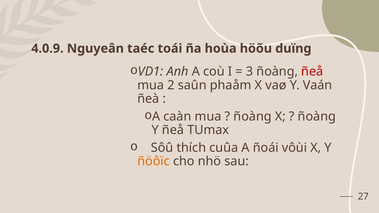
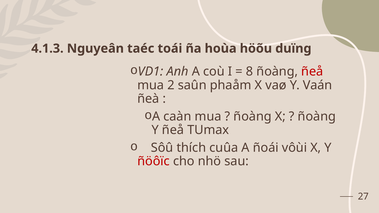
4.0.9: 4.0.9 -> 4.1.3 (47, 49)
3: 3 -> 8 (250, 72)
ñöôïc colour: orange -> red (154, 161)
